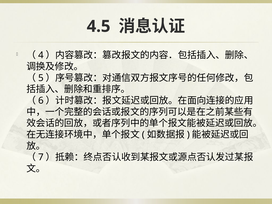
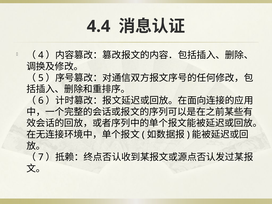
4.5: 4.5 -> 4.4 (99, 26)
